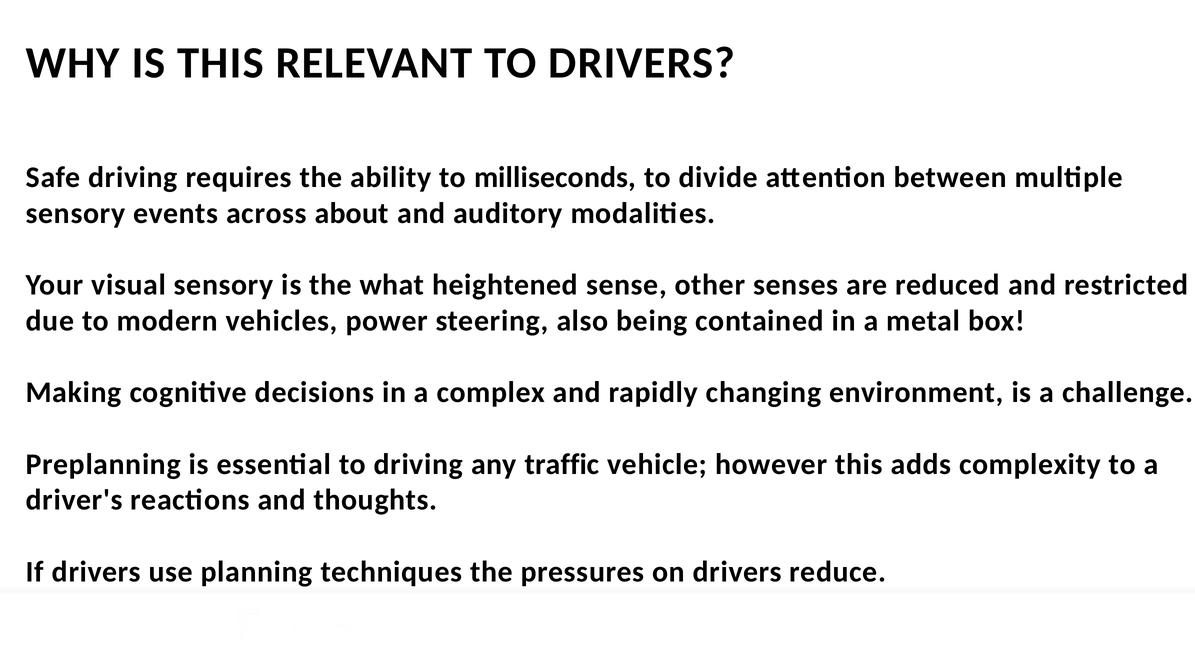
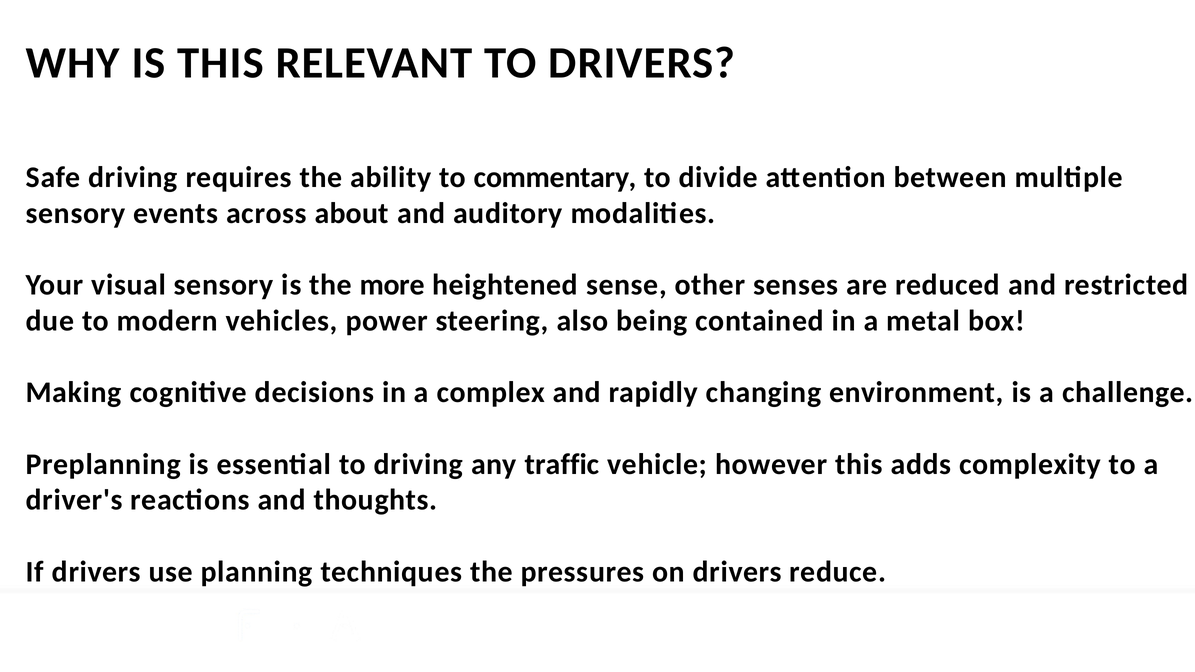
milliseconds: milliseconds -> commentary (555, 178)
what: what -> more (392, 285)
